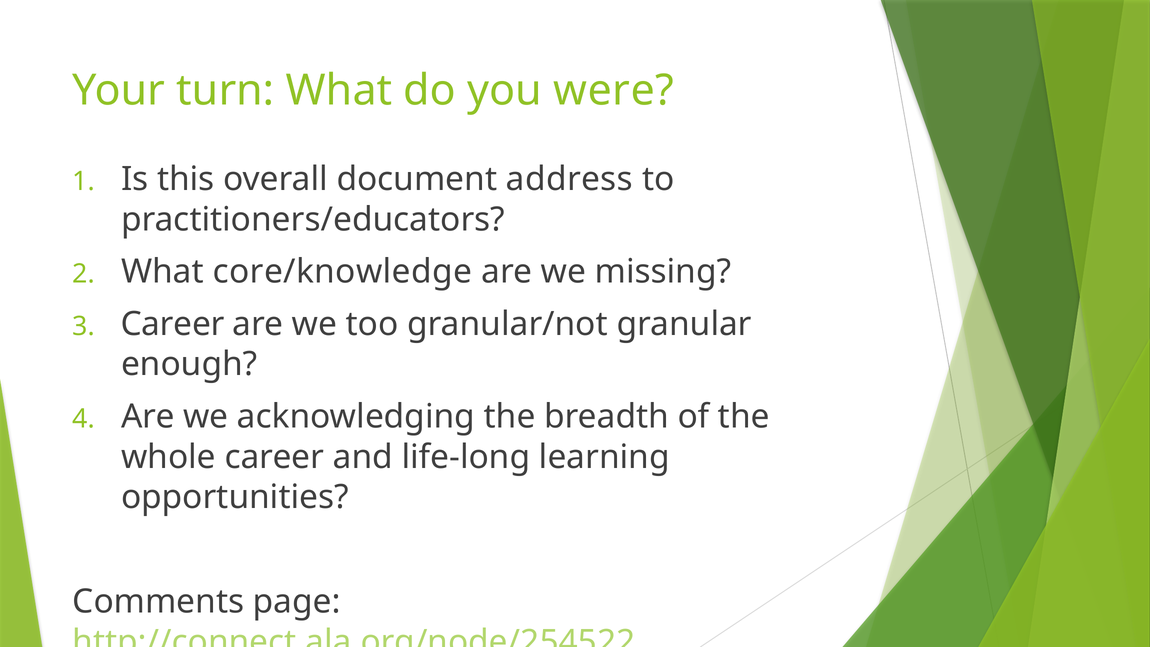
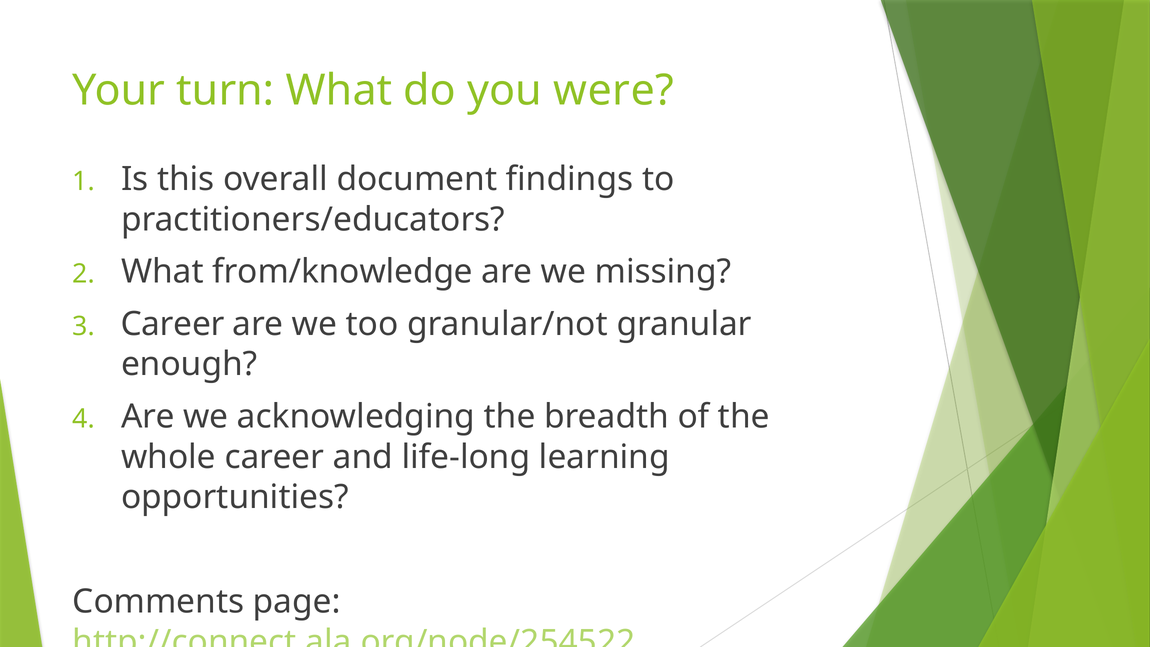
address: address -> findings (570, 179)
core/knowledge: core/knowledge -> from/knowledge (343, 272)
